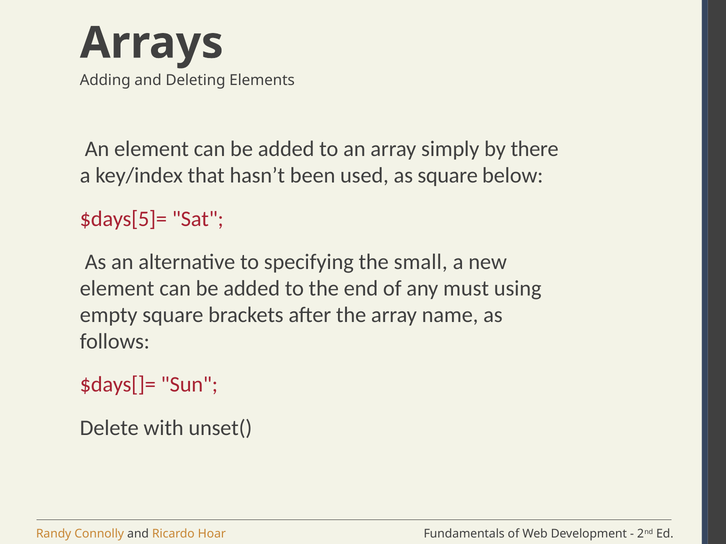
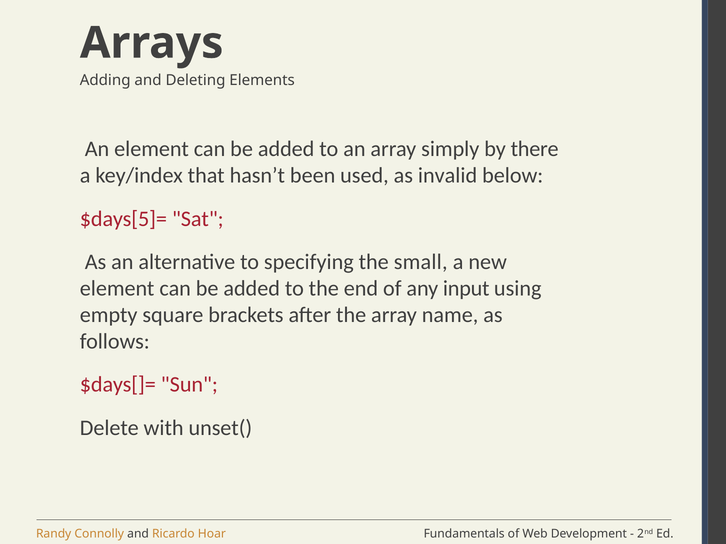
as square: square -> invalid (448, 176)
must: must -> input (466, 289)
